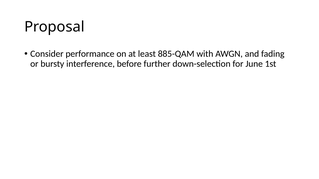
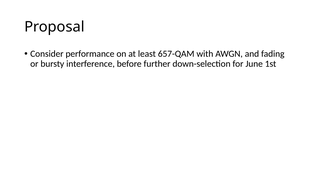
885-QAM: 885-QAM -> 657-QAM (176, 54)
